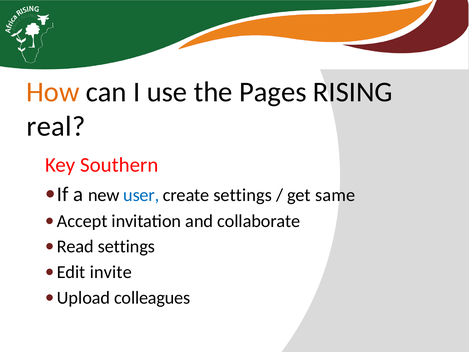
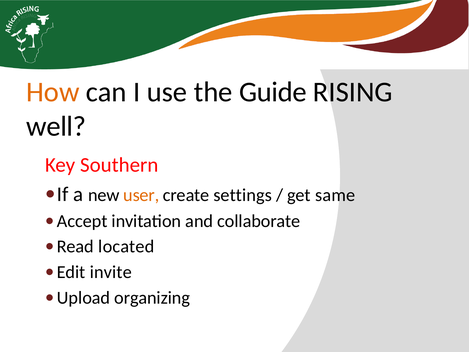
Pages: Pages -> Guide (273, 92)
real: real -> well (56, 126)
user colour: blue -> orange (141, 195)
Read settings: settings -> located (126, 246)
colleagues: colleagues -> organizing (152, 298)
